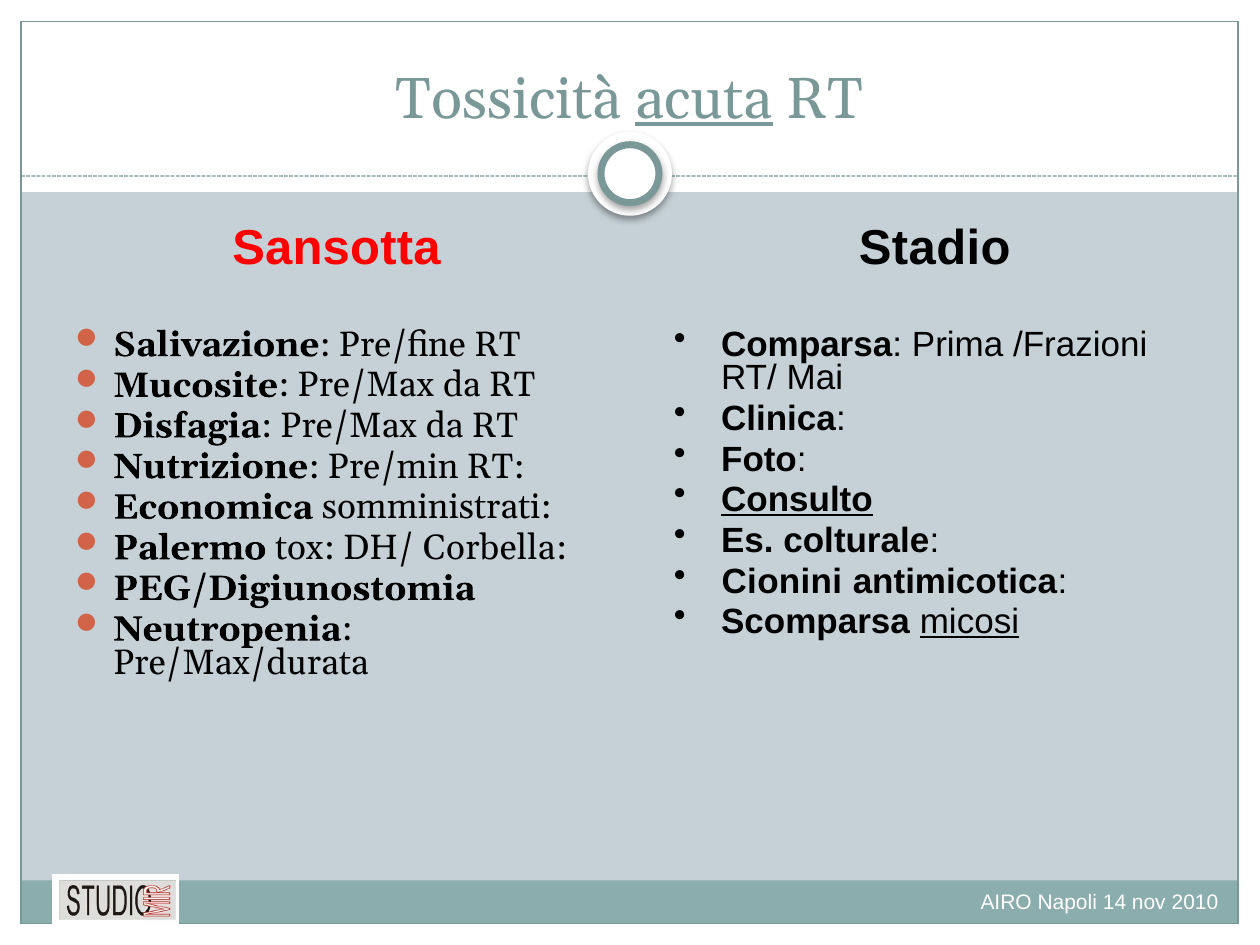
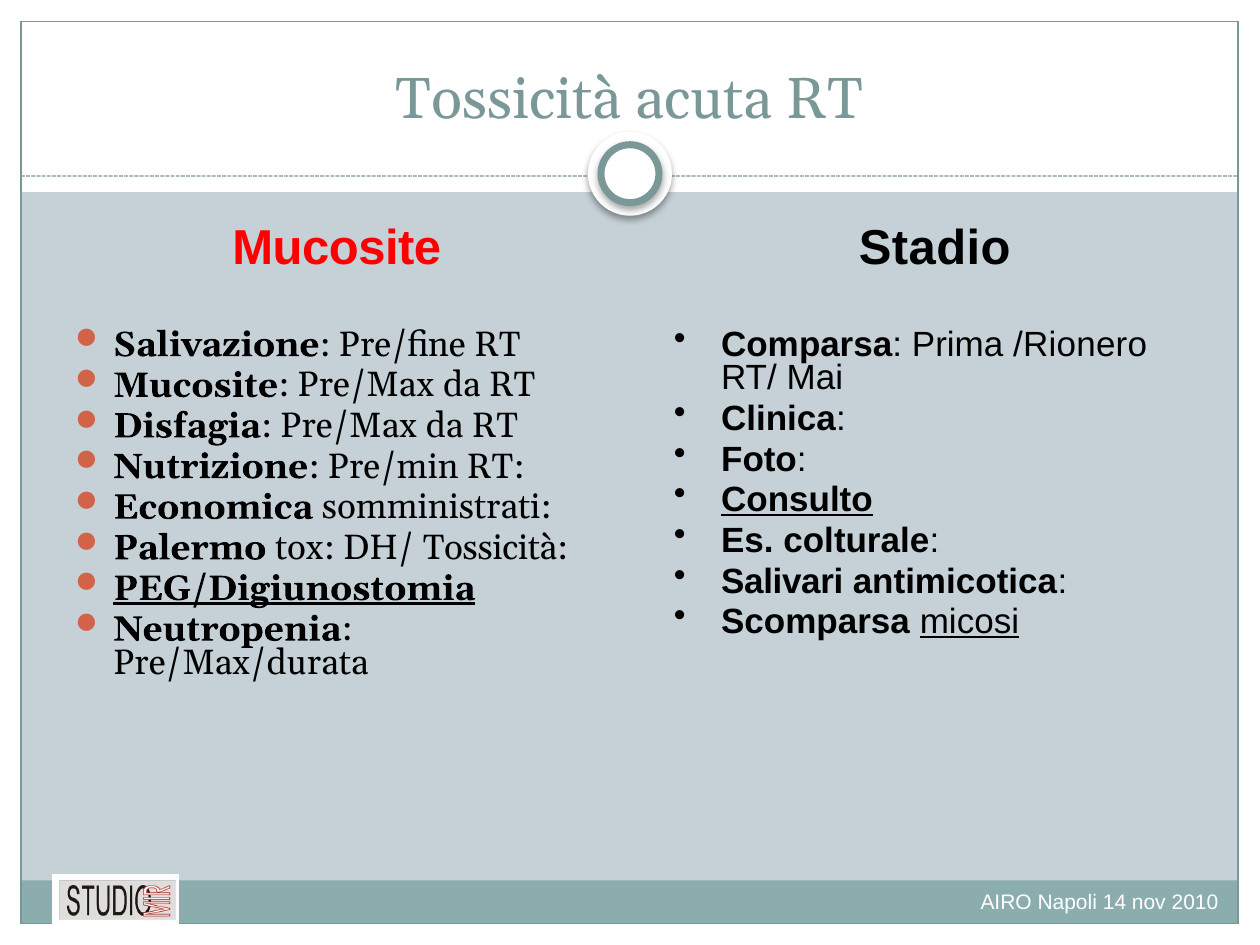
acuta underline: present -> none (704, 99)
Sansotta: Sansotta -> Mucosite (337, 248)
/Frazioni: /Frazioni -> /Rionero (1080, 345)
DH/ Corbella: Corbella -> Tossicità (495, 548)
Cionini: Cionini -> Salivari (782, 581)
PEG/Digiunostomia underline: none -> present (294, 588)
